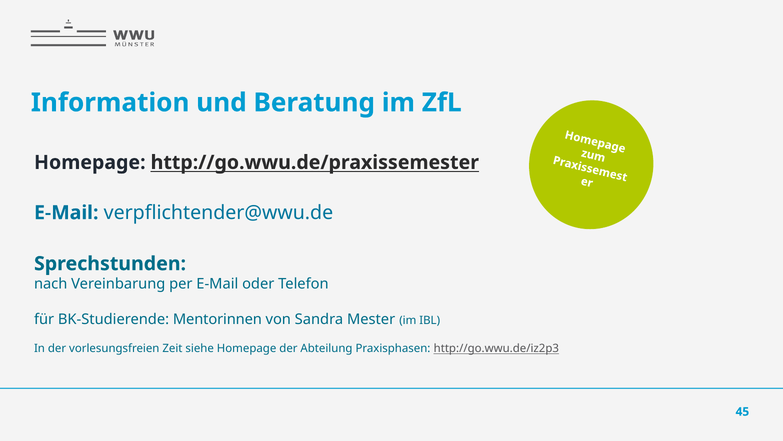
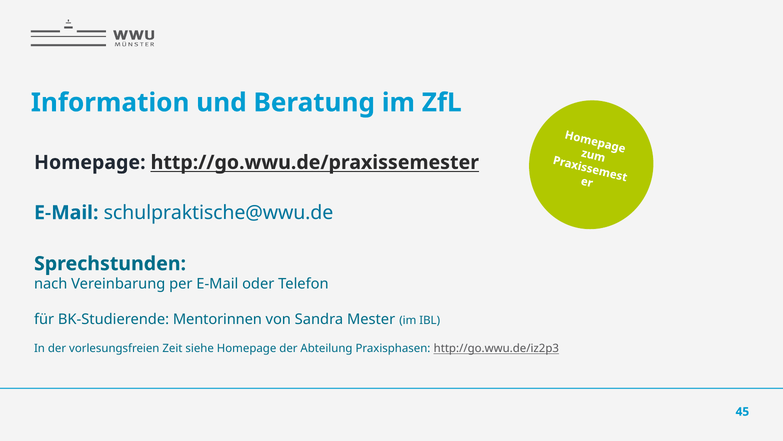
verpflichtender@wwu.de: verpflichtender@wwu.de -> schulpraktische@wwu.de (219, 212)
